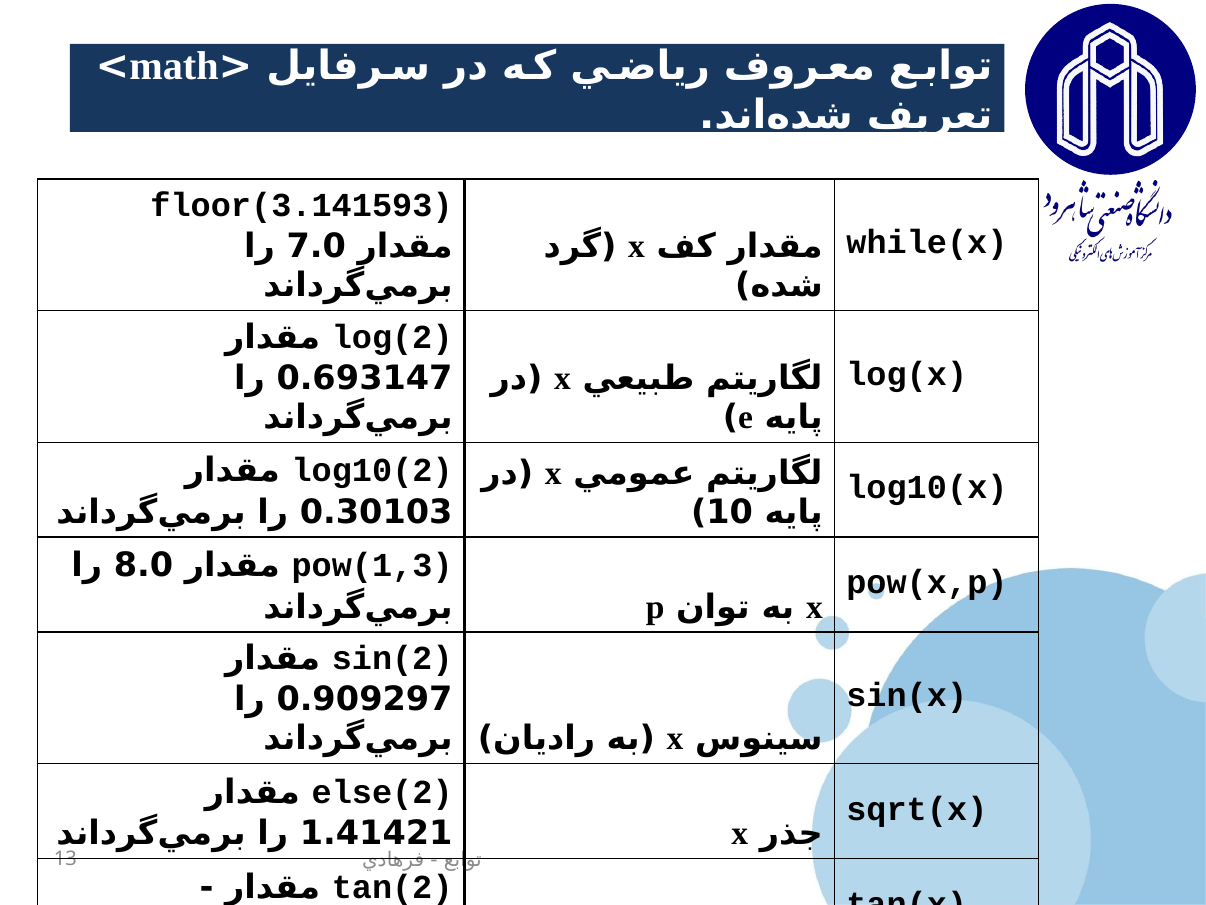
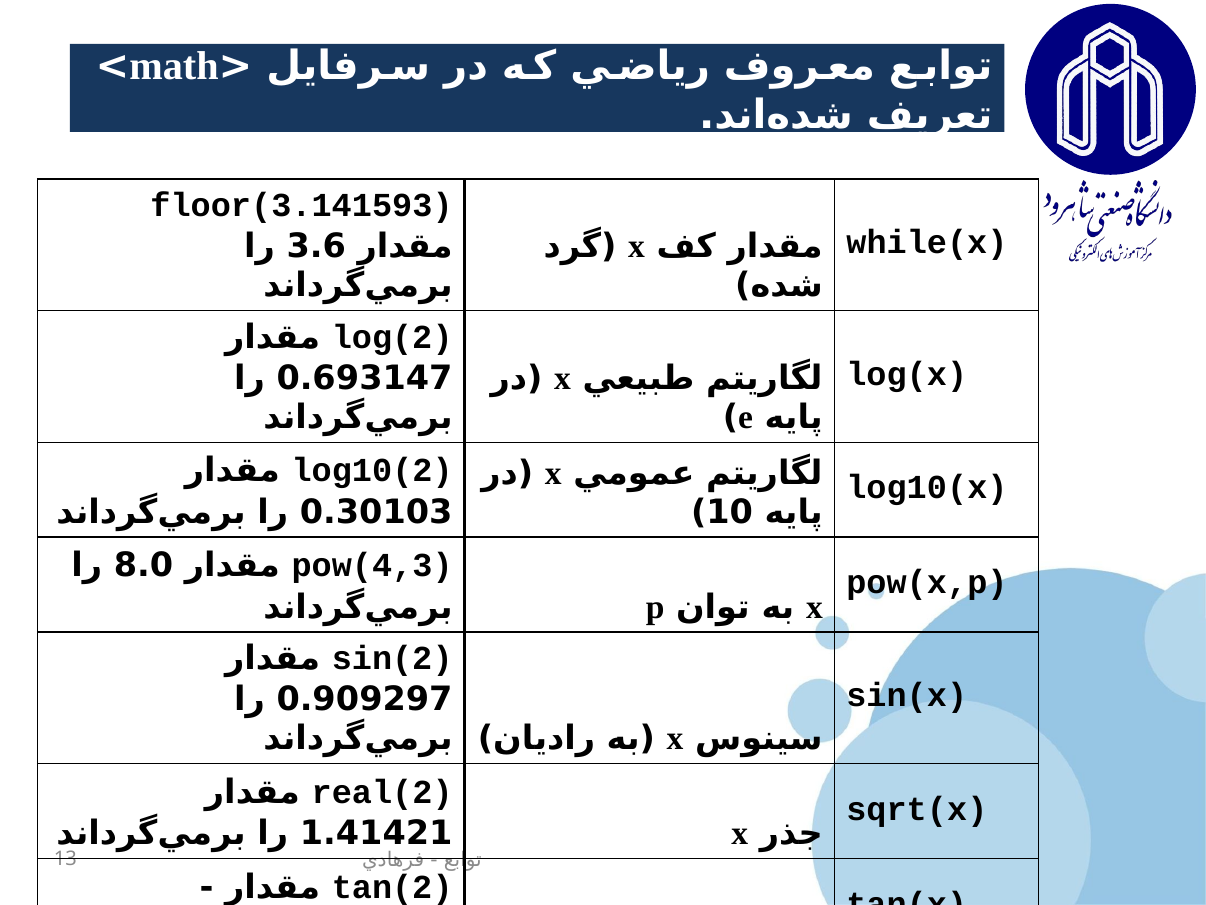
7.0: 7.0 -> 3.6 (316, 247)
pow(1,3: pow(1,3 -> pow(4,3 (372, 565)
else(2: else(2 -> real(2 (382, 792)
